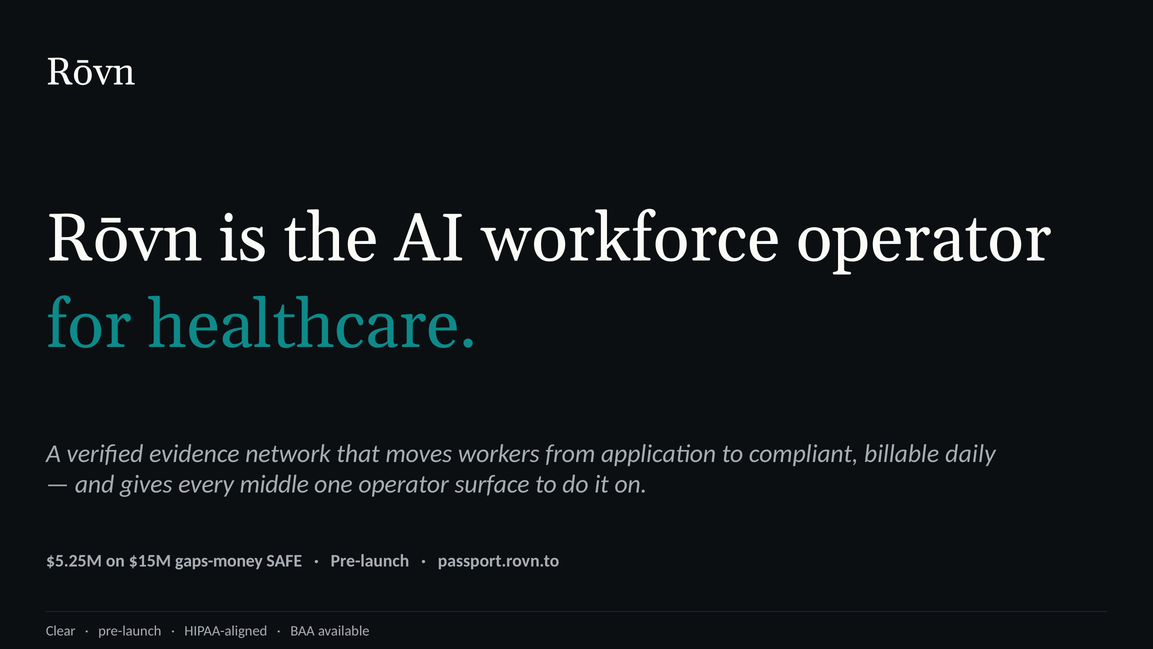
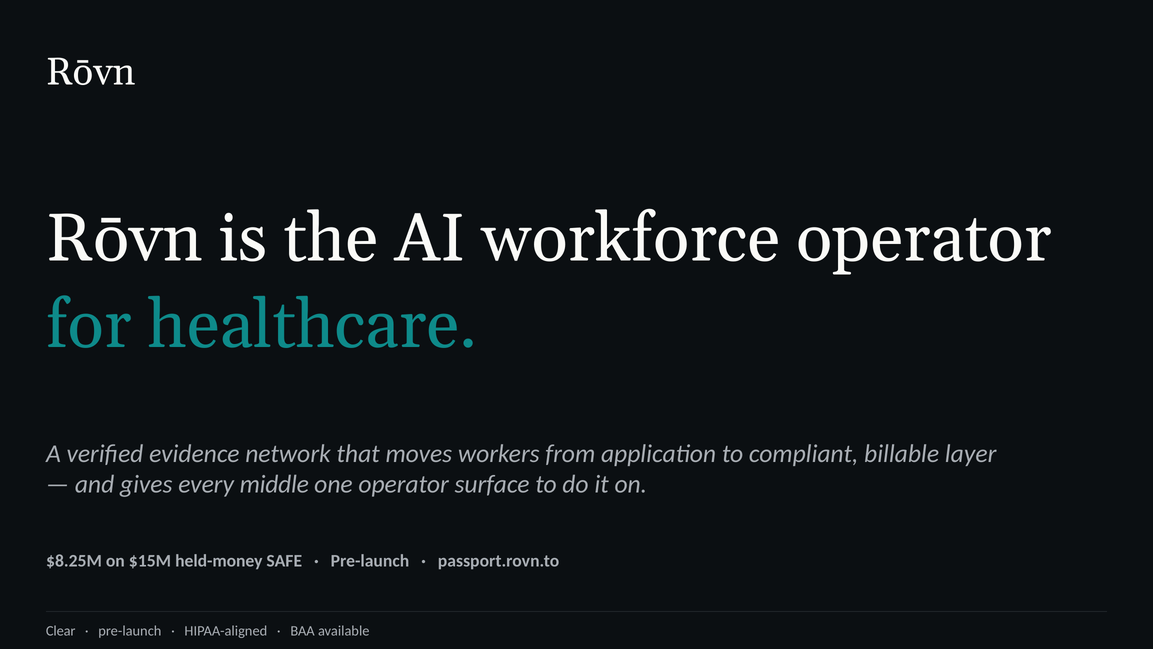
daily: daily -> layer (971, 453)
$5.25M: $5.25M -> $8.25M (74, 560)
gaps-money: gaps-money -> held-money (219, 560)
